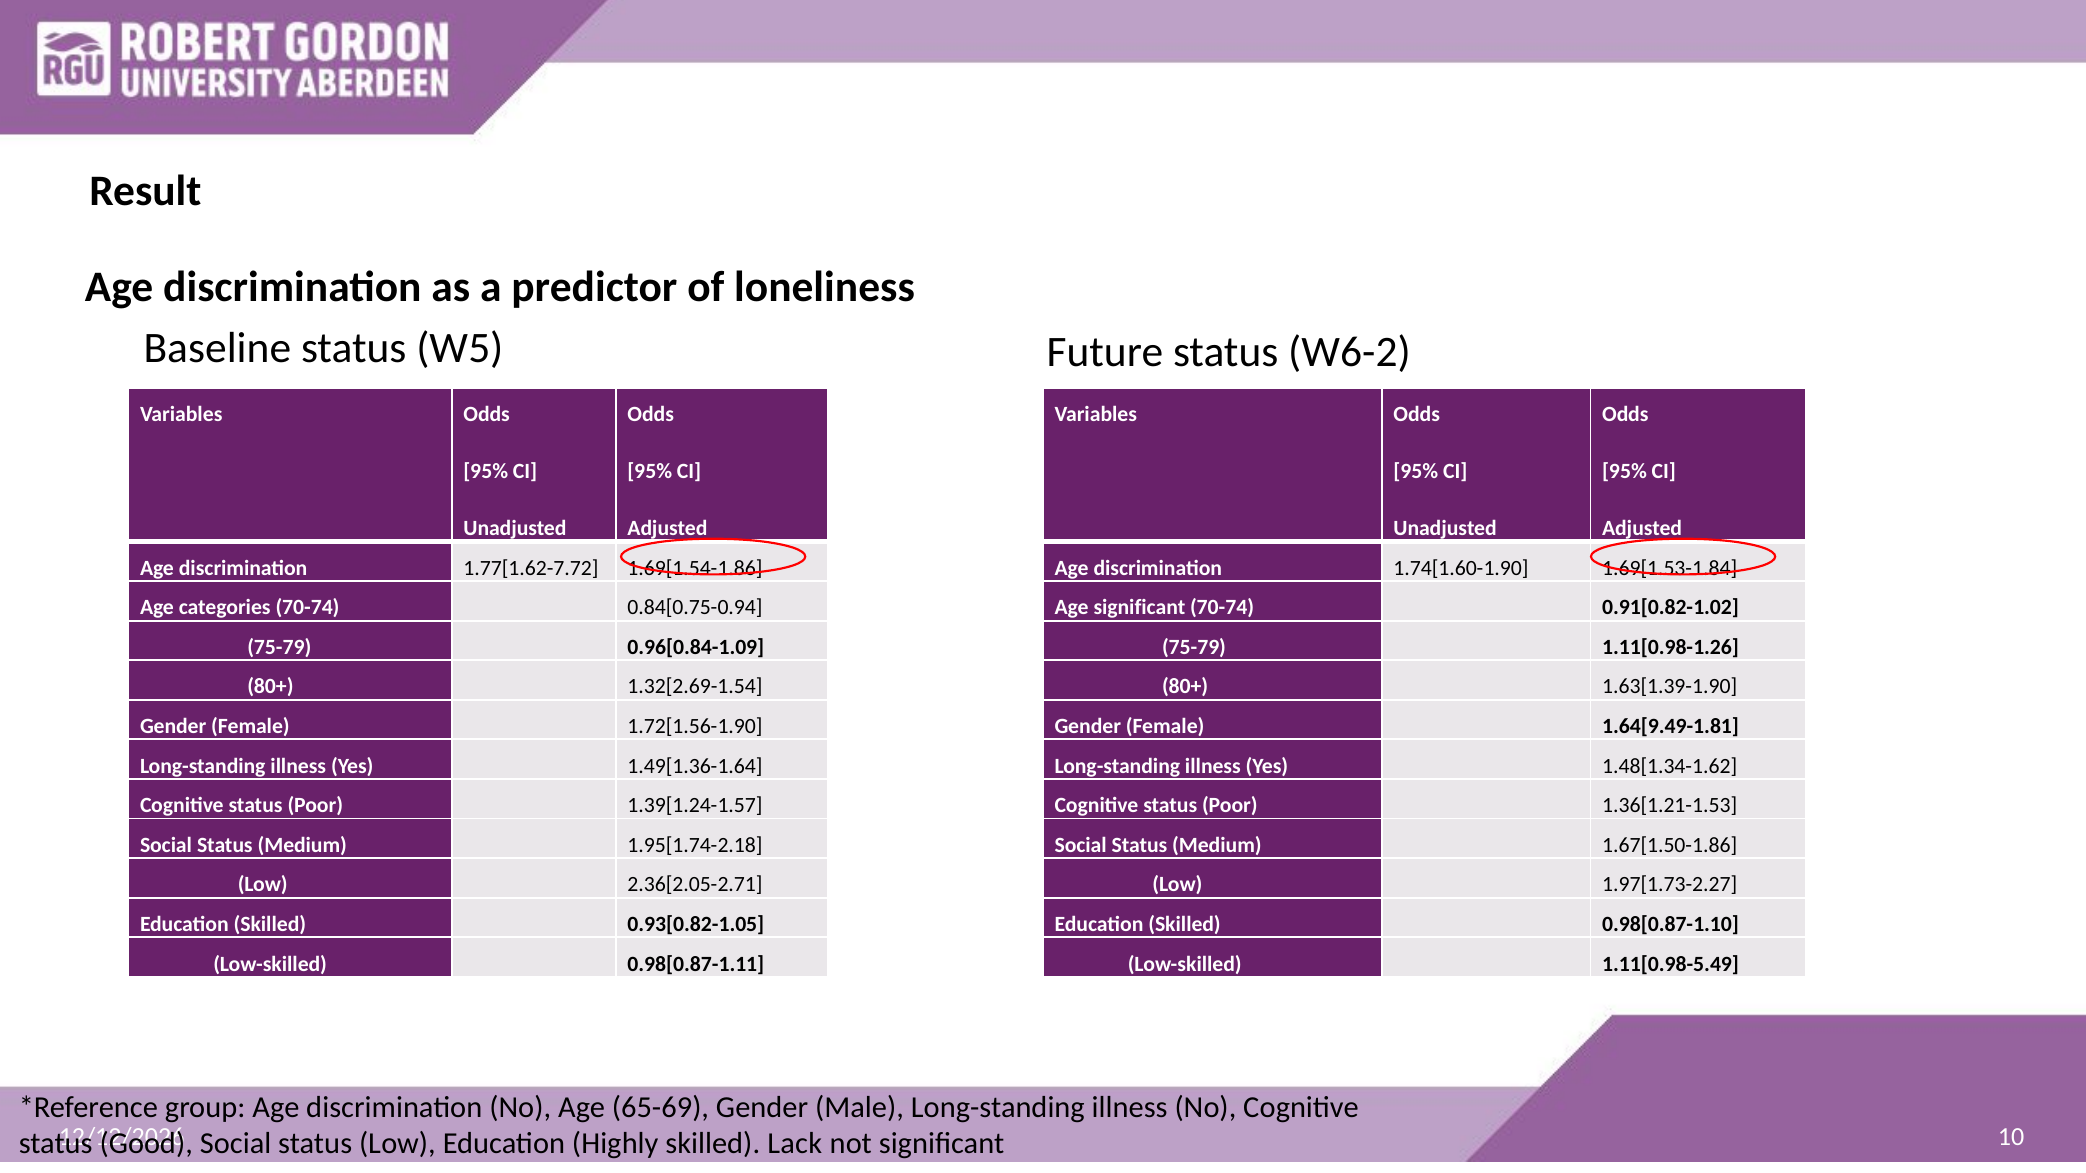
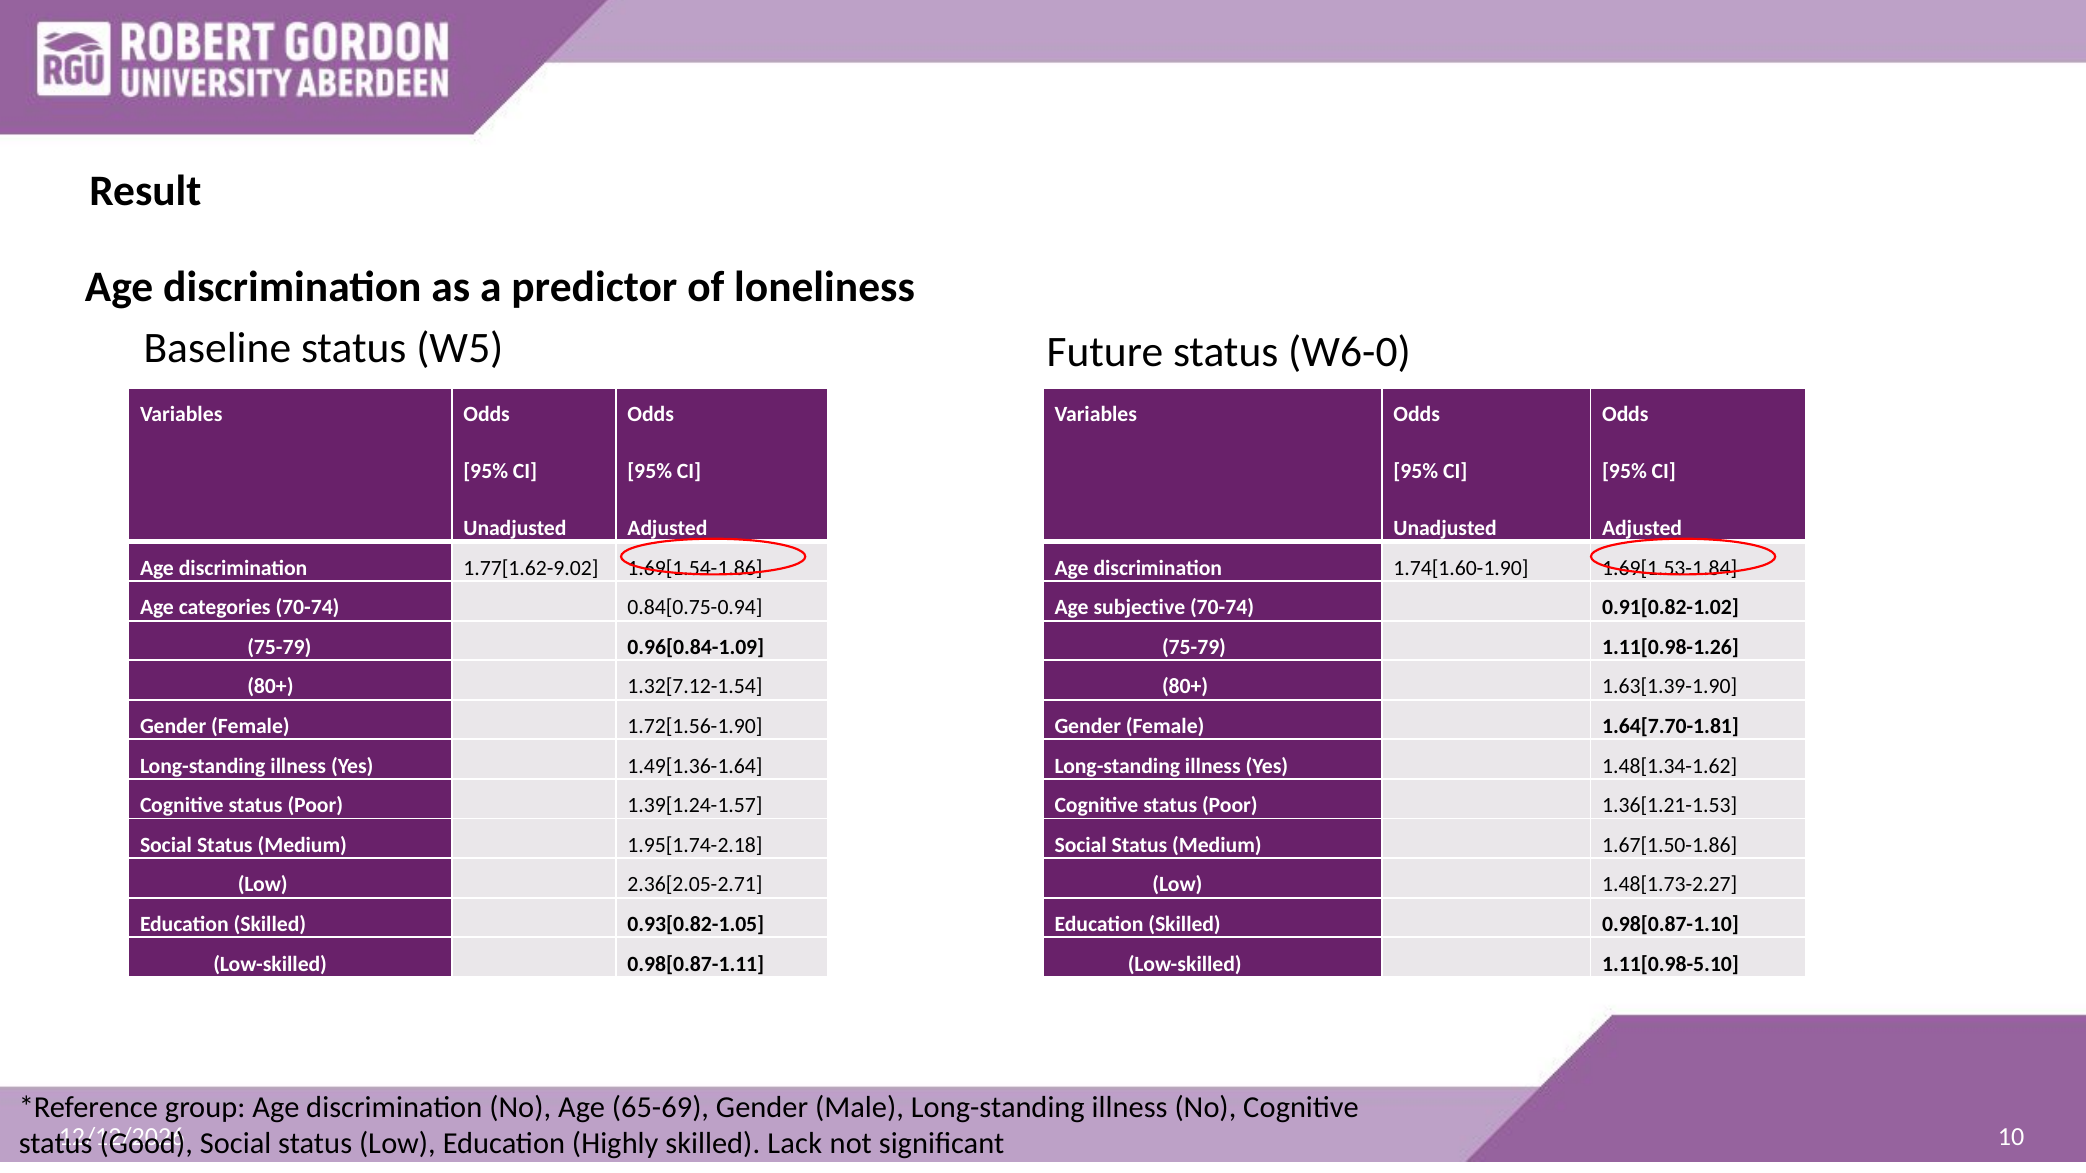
W6-2: W6-2 -> W6-0 (1349, 352)
1.77[1.62-7.72: 1.77[1.62-7.72 -> 1.77[1.62-9.02 (531, 568)
Age significant: significant -> subjective (1139, 608)
1.32[2.69-1.54: 1.32[2.69-1.54 -> 1.32[7.12-1.54 (695, 687)
1.64[9.49-1.81: 1.64[9.49-1.81 -> 1.64[7.70-1.81 (1671, 727)
1.97[1.73-2.27: 1.97[1.73-2.27 -> 1.48[1.73-2.27 (1670, 885)
1.11[0.98-5.49: 1.11[0.98-5.49 -> 1.11[0.98-5.10 (1671, 964)
